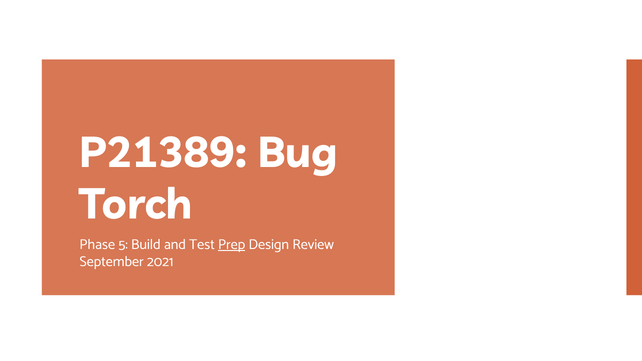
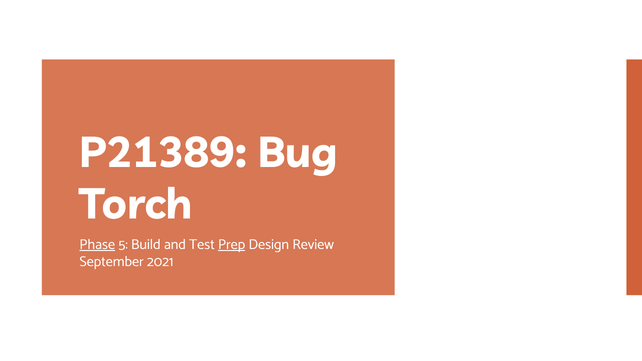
Phase underline: none -> present (97, 244)
